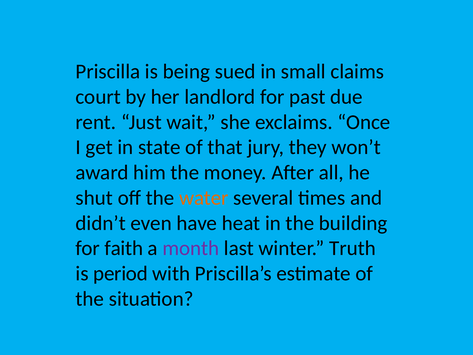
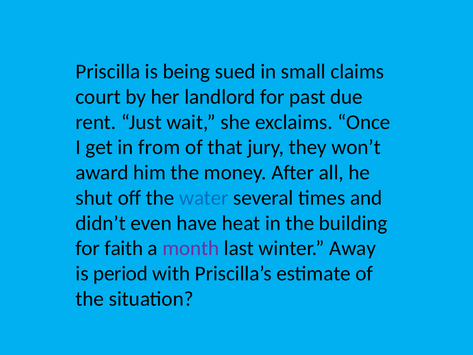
state: state -> from (159, 147)
water colour: orange -> blue (204, 198)
Truth: Truth -> Away (353, 248)
